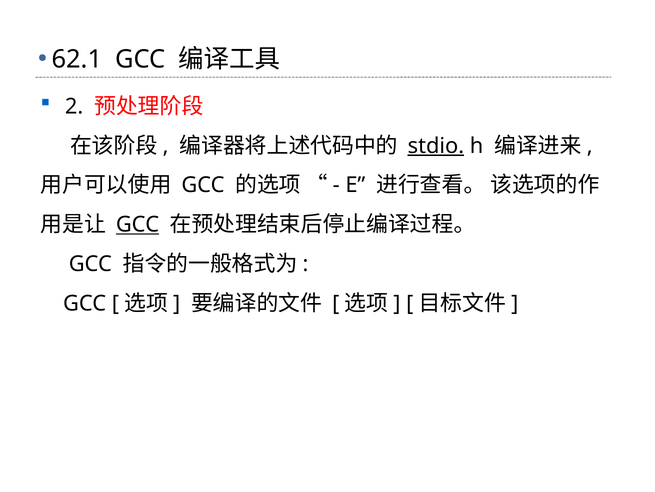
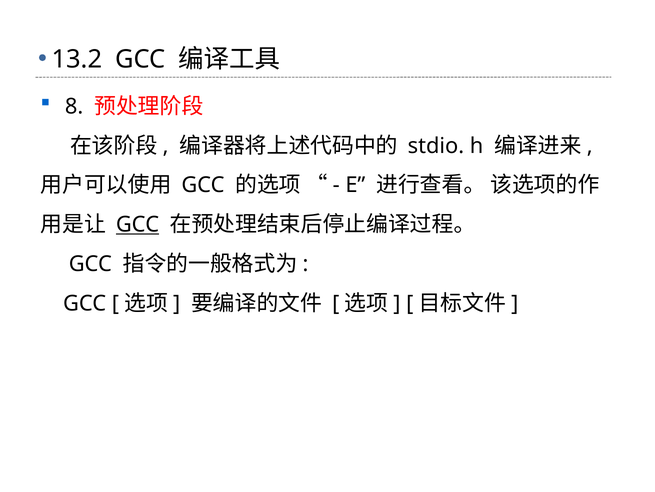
62.1: 62.1 -> 13.2 (77, 59)
2: 2 -> 8 (74, 106)
stdio underline: present -> none (436, 146)
